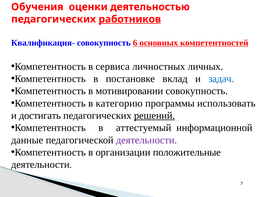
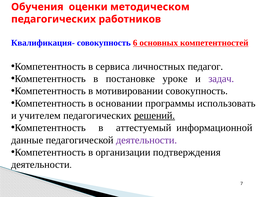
деятельностью: деятельностью -> методическом (150, 7)
работников underline: present -> none (130, 19)
личных: личных -> педагог (205, 67)
вклад: вклад -> уроке (175, 79)
задач colour: blue -> purple (221, 79)
категорию: категорию -> основании (119, 103)
достигать: достигать -> учителем (40, 116)
положительные: положительные -> подтверждения (187, 153)
